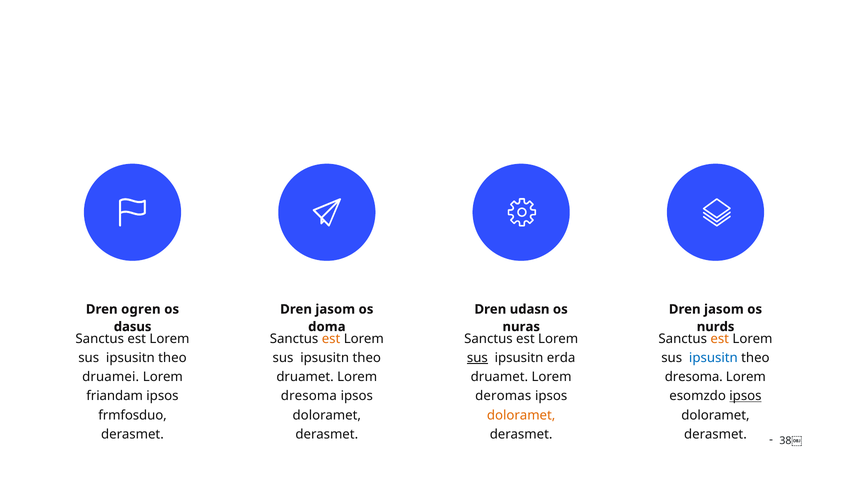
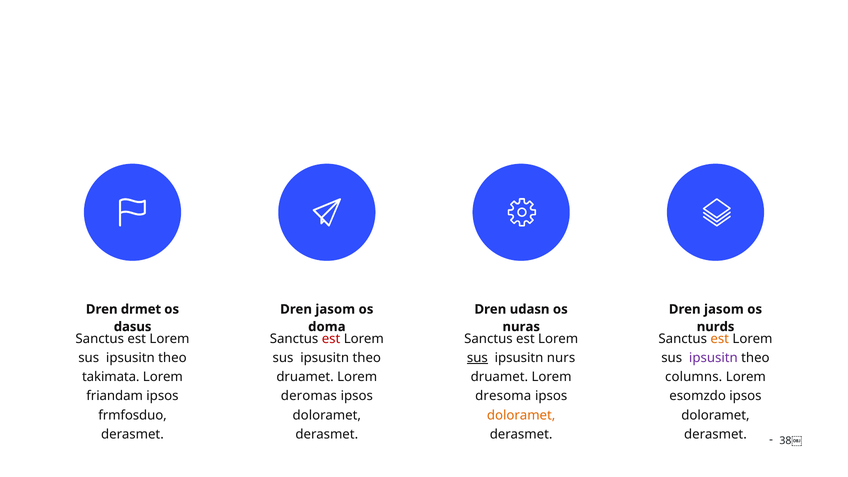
ogren: ogren -> drmet (141, 309)
est colour: orange -> red (331, 339)
erda: erda -> nurs (561, 358)
ipsusitn colour: blue -> purple (713, 358)
druamei: druamei -> takimata (111, 377)
dresoma: dresoma -> columns (694, 377)
dresoma: dresoma -> deromas (309, 396)
deromas: deromas -> dresoma (503, 396)
ipsos underline: present -> none (745, 396)
